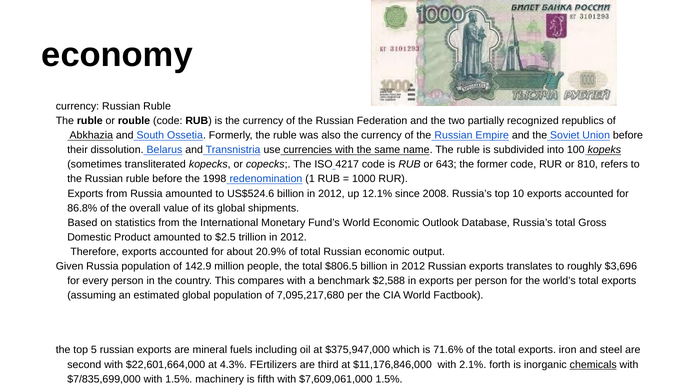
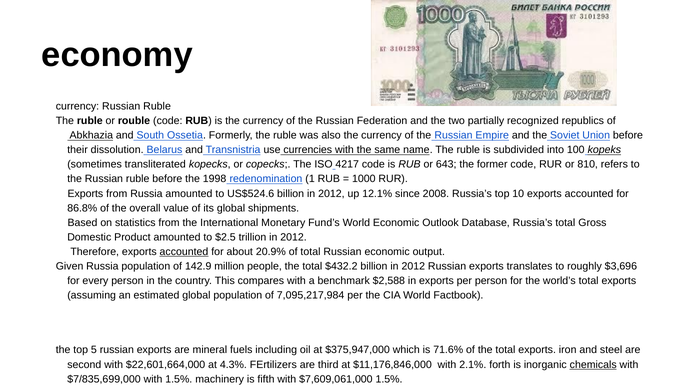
accounted underline: none -> present (184, 252)
$806.5: $806.5 -> $432.2 (341, 266)
7,095,217,680: 7,095,217,680 -> 7,095,217,984 (311, 295)
